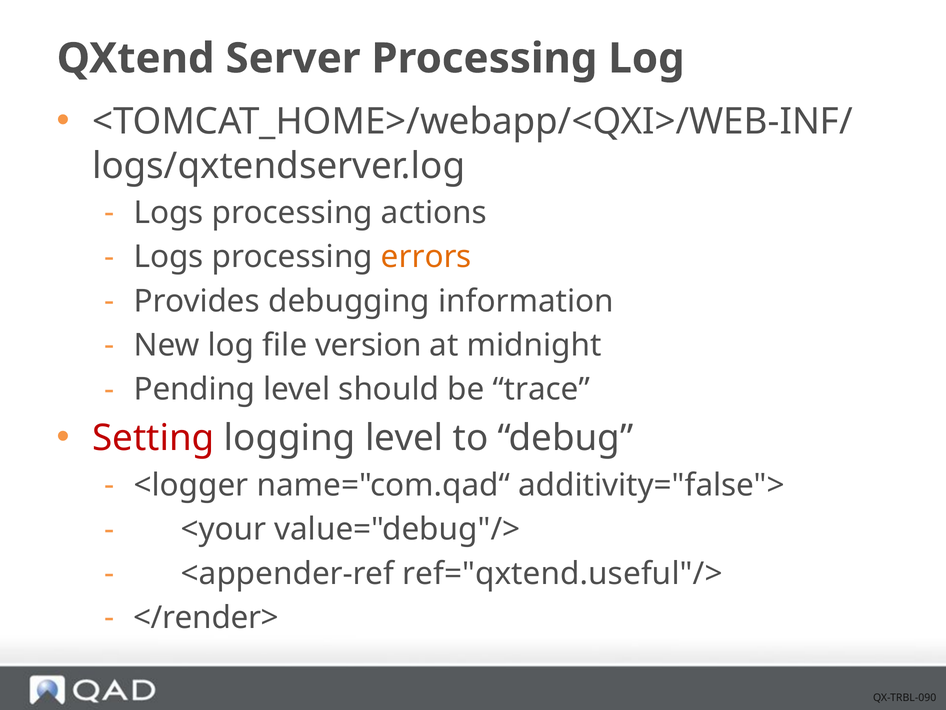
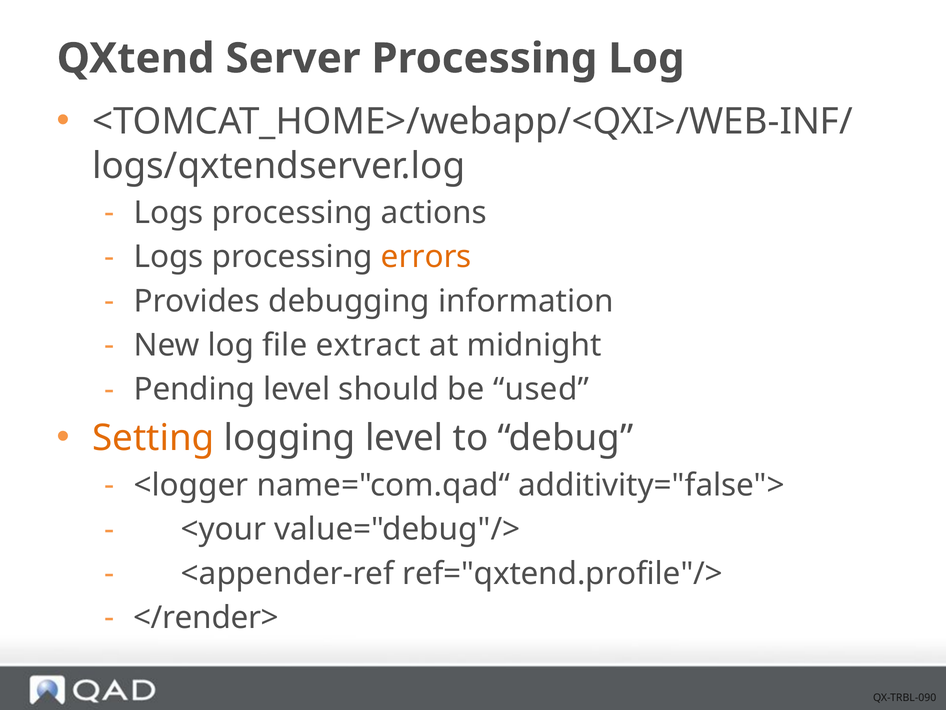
version: version -> extract (368, 345)
trace: trace -> used (541, 389)
Setting colour: red -> orange (153, 438)
ref="qxtend.useful"/>: ref="qxtend.useful"/> -> ref="qxtend.profile"/> (562, 573)
